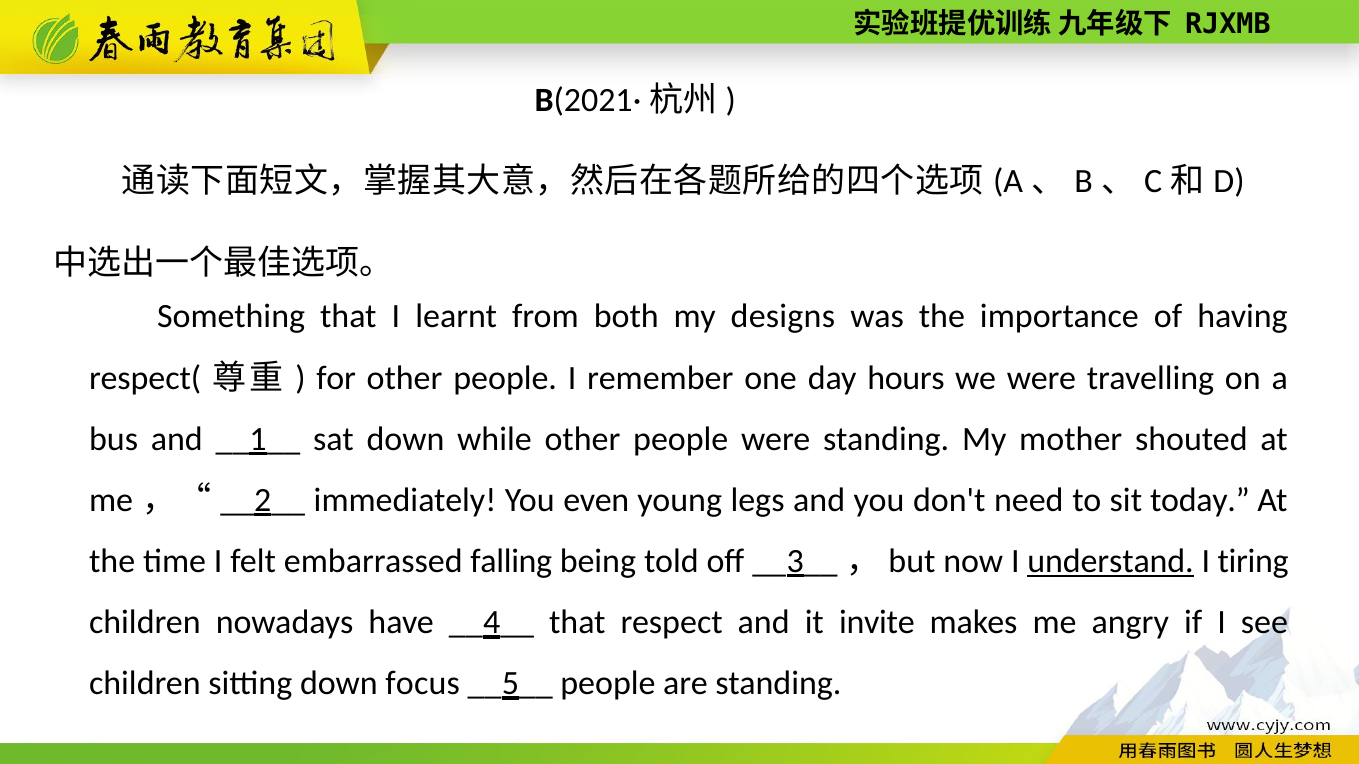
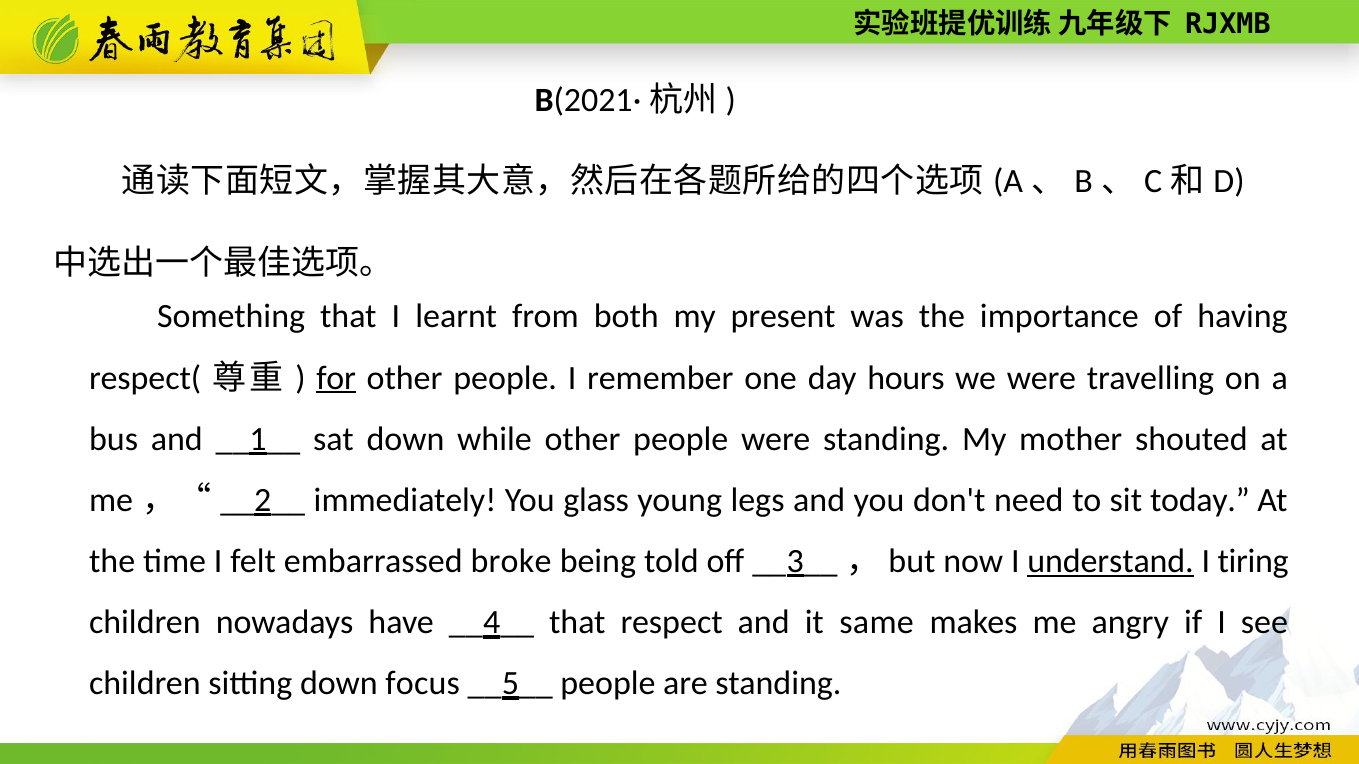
designs: designs -> present (783, 317)
for underline: none -> present (336, 378)
even: even -> glass (596, 500)
falling: falling -> broke (511, 562)
invite: invite -> same (877, 623)
